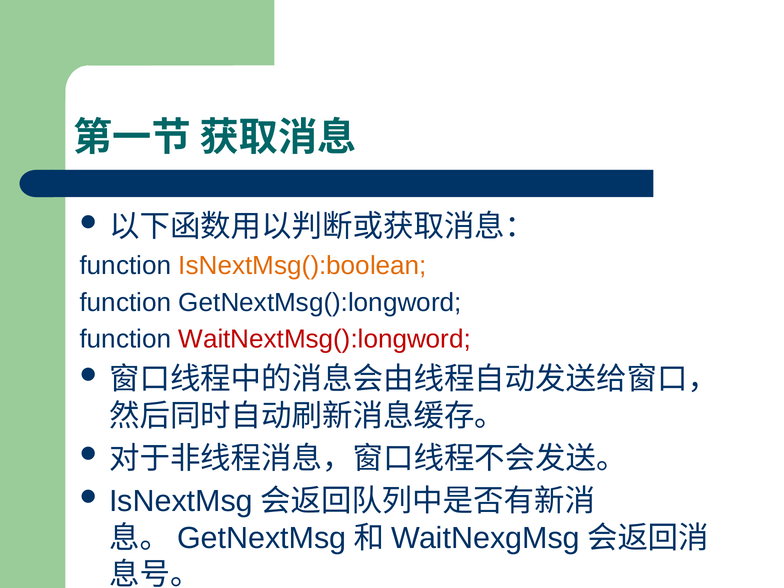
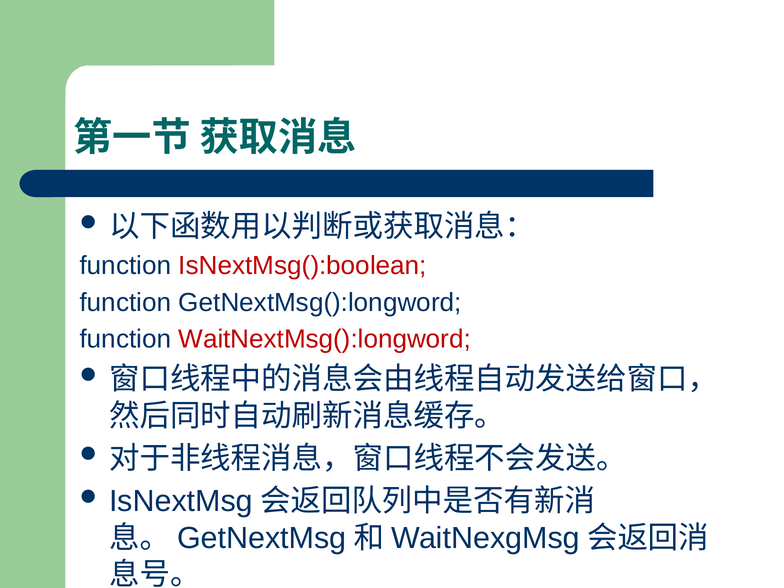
IsNextMsg():boolean colour: orange -> red (303, 266)
